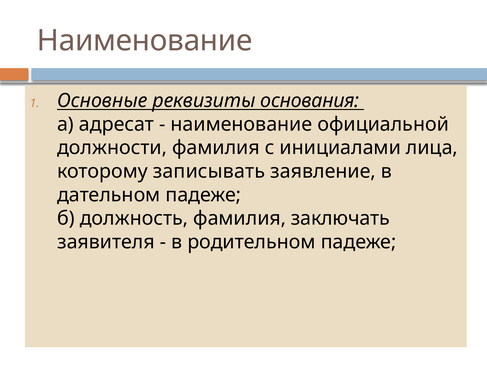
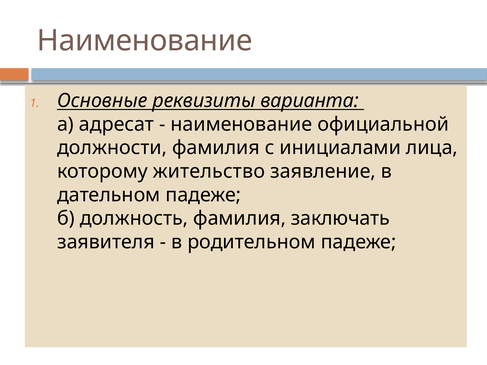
основания: основания -> варианта (310, 101)
записывать: записывать -> жительство (209, 171)
